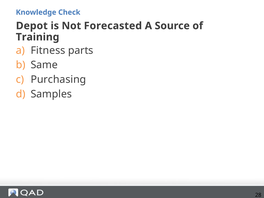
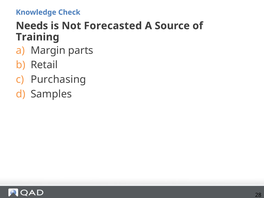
Depot: Depot -> Needs (32, 26)
Fitness: Fitness -> Margin (48, 50)
Same: Same -> Retail (44, 65)
